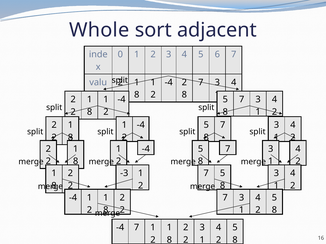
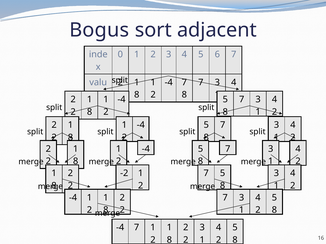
Whole: Whole -> Bogus (99, 30)
2: 2 -> 7 (184, 83)
-3: -3 -> -2 (124, 174)
